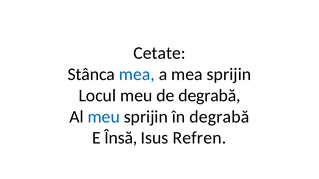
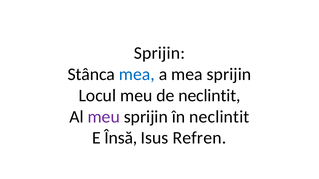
Cetate: Cetate -> Sprijin (159, 53)
de degrabă: degrabă -> neclintit (209, 96)
meu colour: blue -> purple (104, 117)
în degrabă: degrabă -> neclintit (219, 117)
